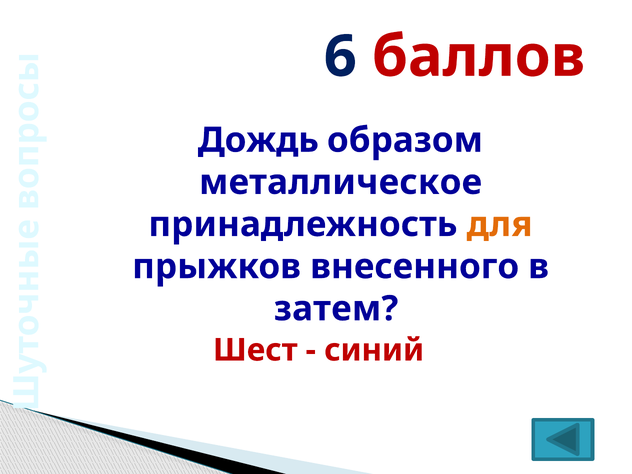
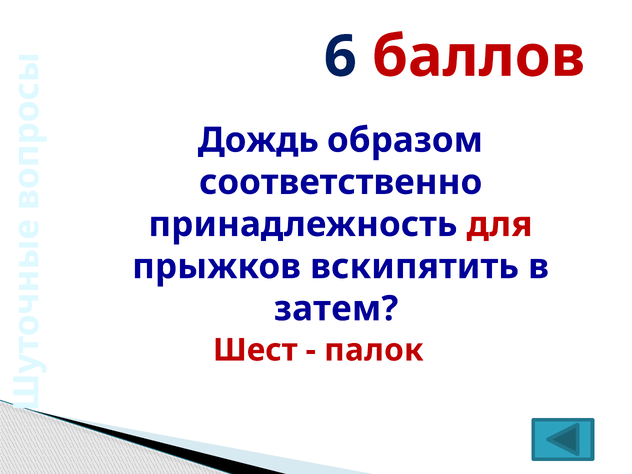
металлическое: металлическое -> соответственно (341, 182)
для colour: orange -> red (500, 224)
внесенного: внесенного -> вскипятить (415, 267)
синий: синий -> палок (374, 350)
